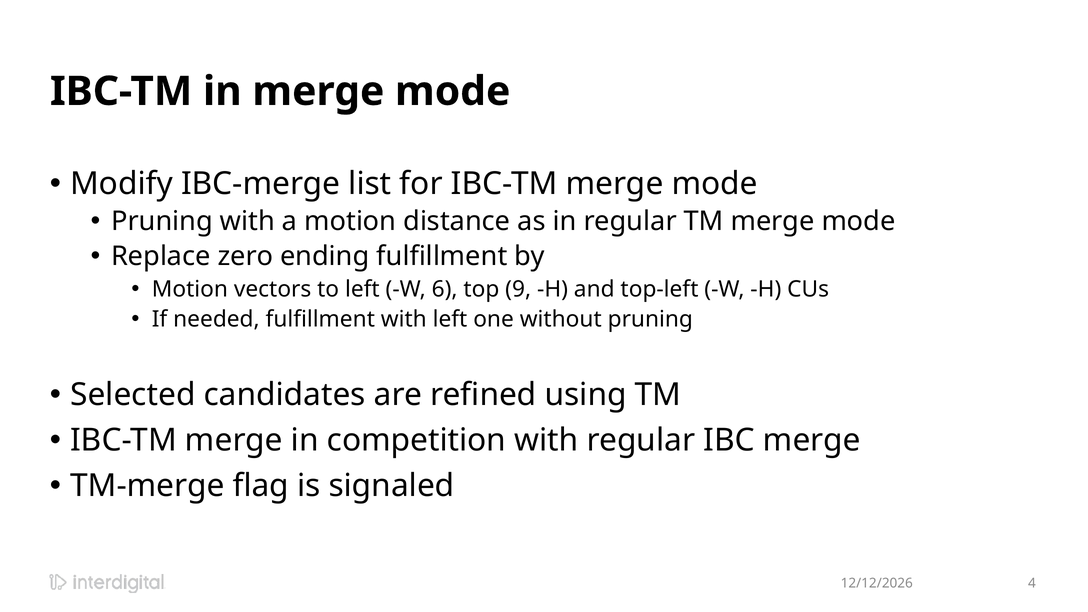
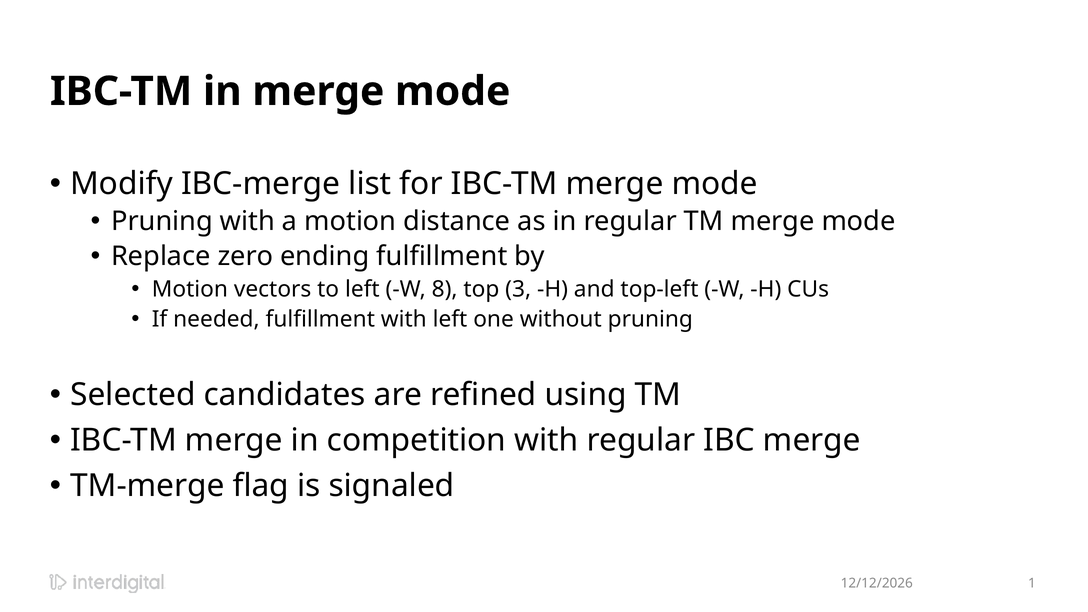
6: 6 -> 8 (445, 289)
9: 9 -> 3 (518, 289)
4: 4 -> 1 (1032, 583)
